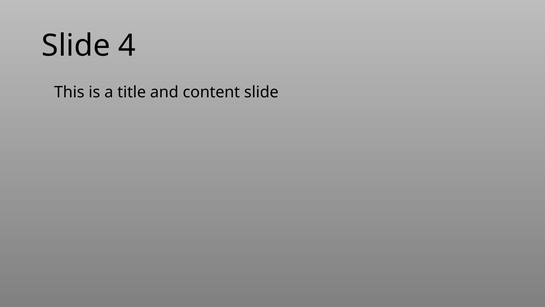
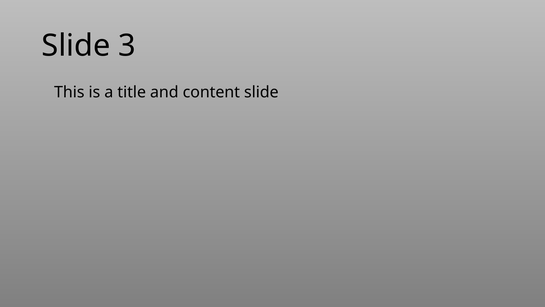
4: 4 -> 3 (127, 46)
